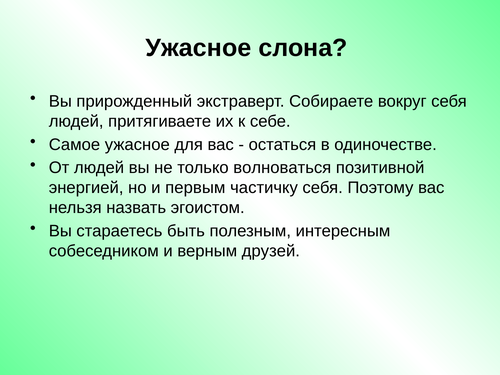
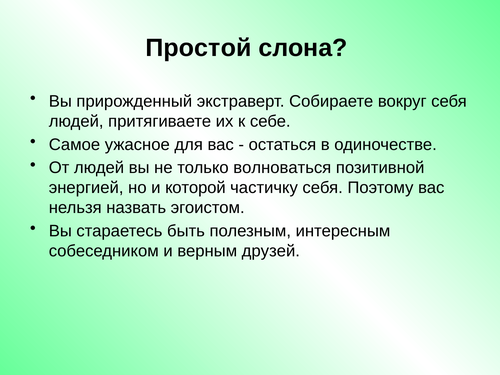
Ужасное: Ужасное -> Простой (198, 48)
первым: первым -> которой (195, 188)
